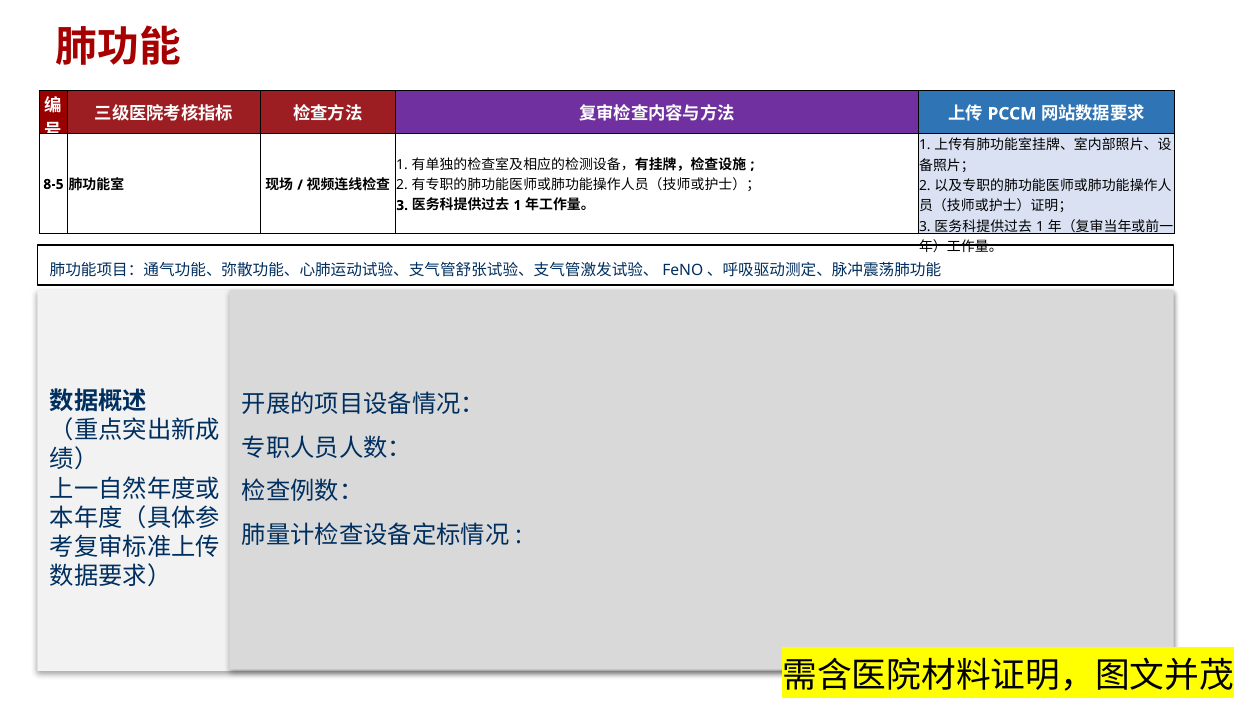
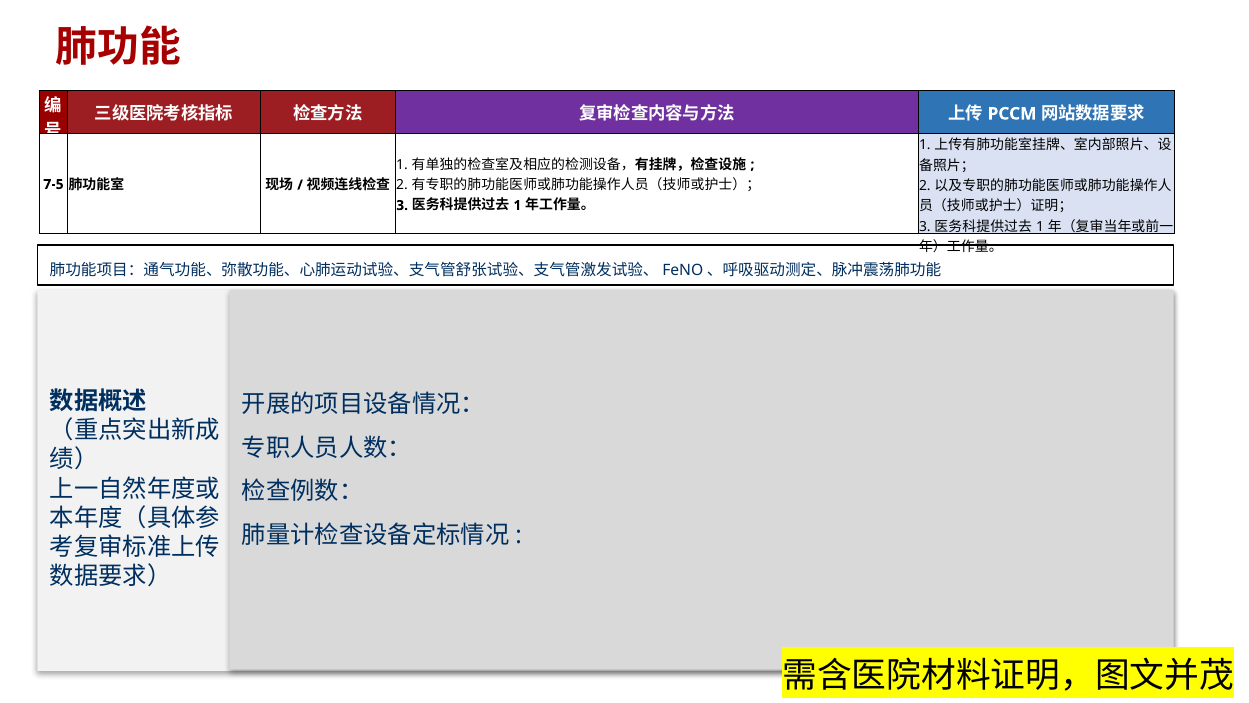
8-5: 8-5 -> 7-5 (53, 184)
